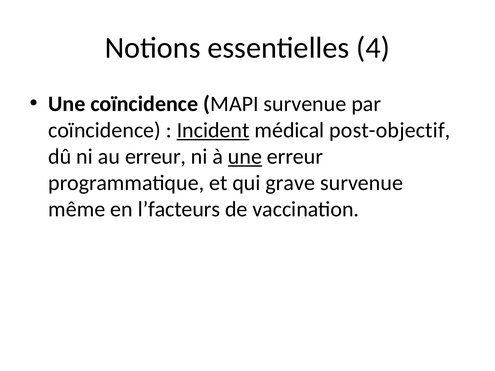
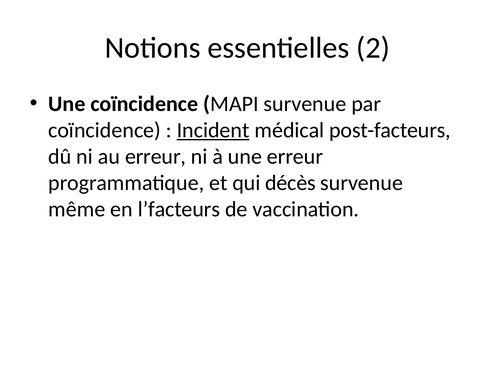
4: 4 -> 2 (373, 48)
post-objectif: post-objectif -> post-facteurs (390, 130)
une underline: present -> none (245, 157)
grave: grave -> décès (290, 183)
